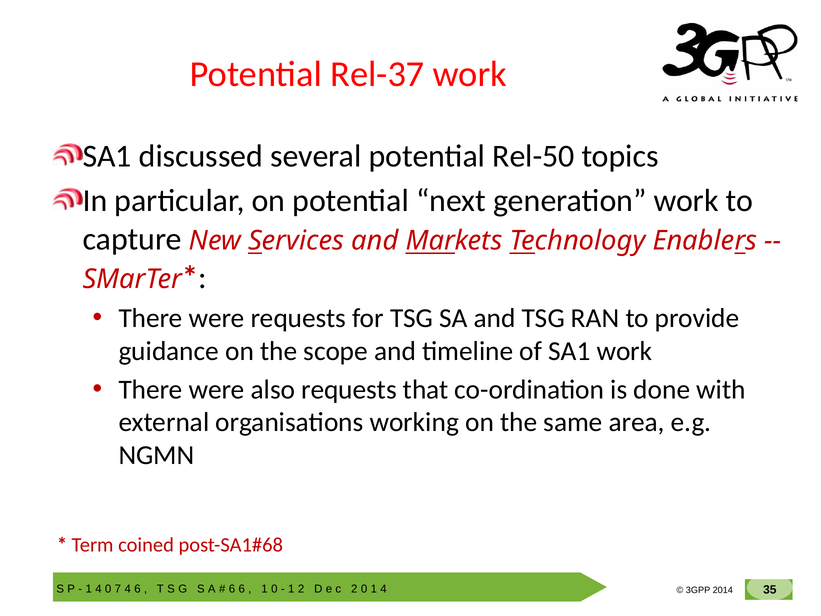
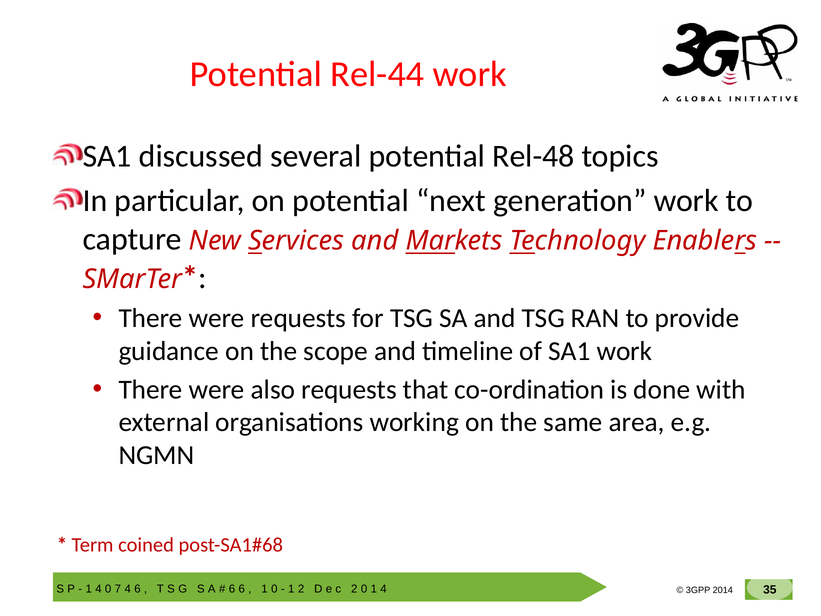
Rel-37: Rel-37 -> Rel-44 (377, 74)
Rel-50: Rel-50 -> Rel-48 (533, 156)
